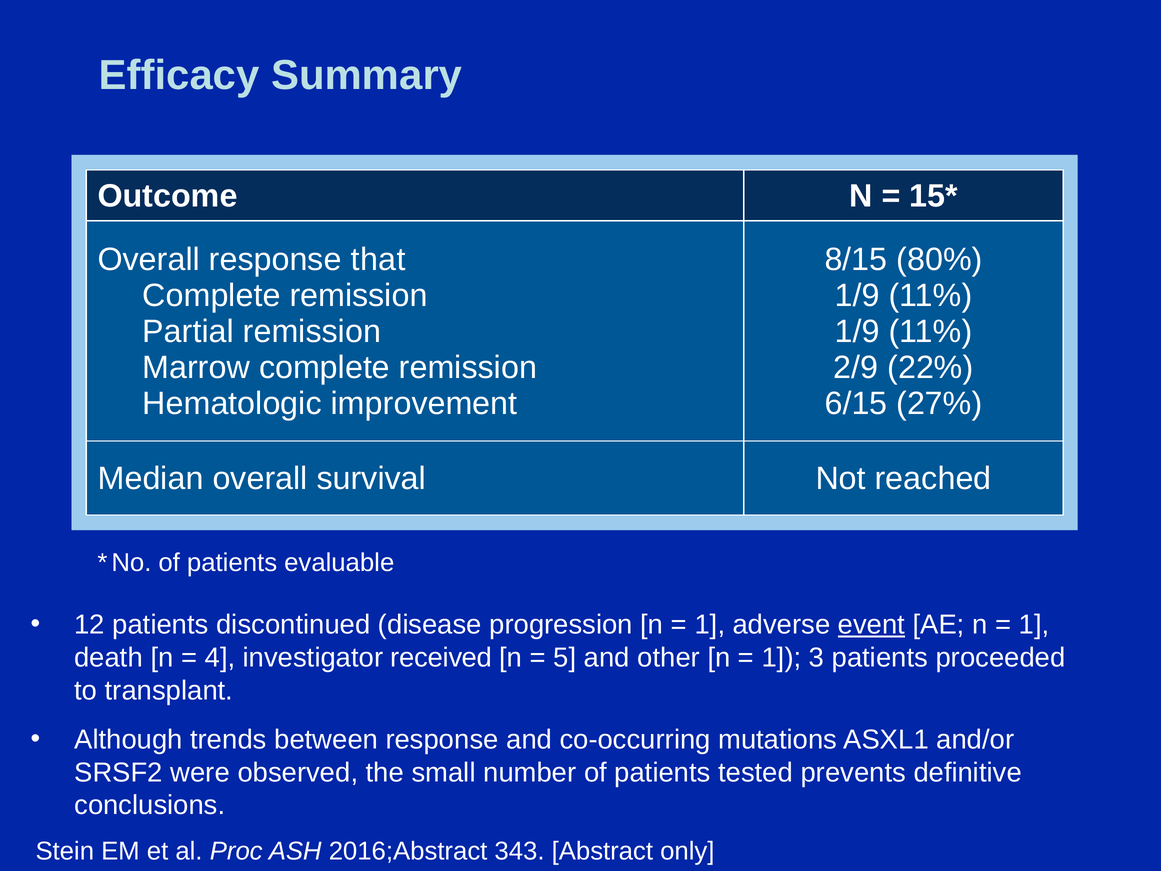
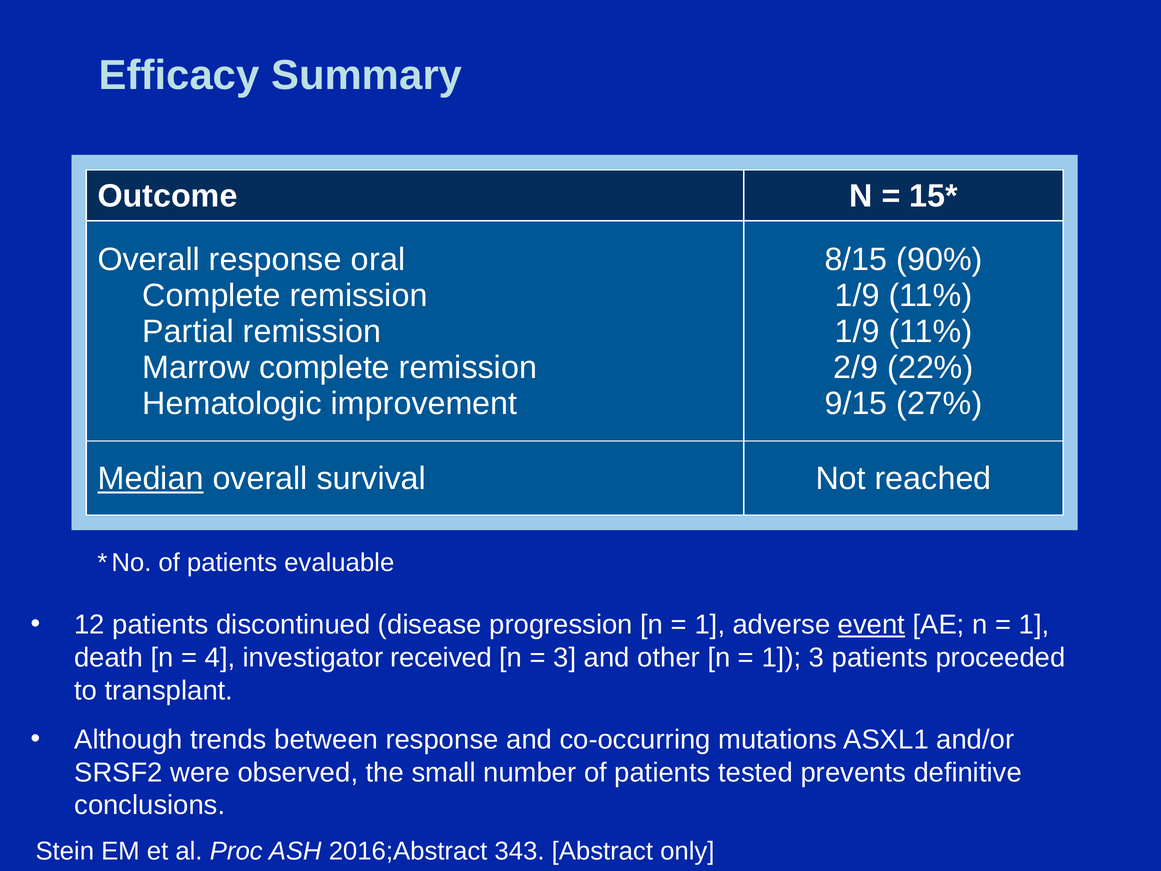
that: that -> oral (378, 259)
80%: 80% -> 90% (939, 259)
6/15: 6/15 -> 9/15 (856, 403)
Median underline: none -> present (151, 478)
5: 5 -> 3 (565, 657)
